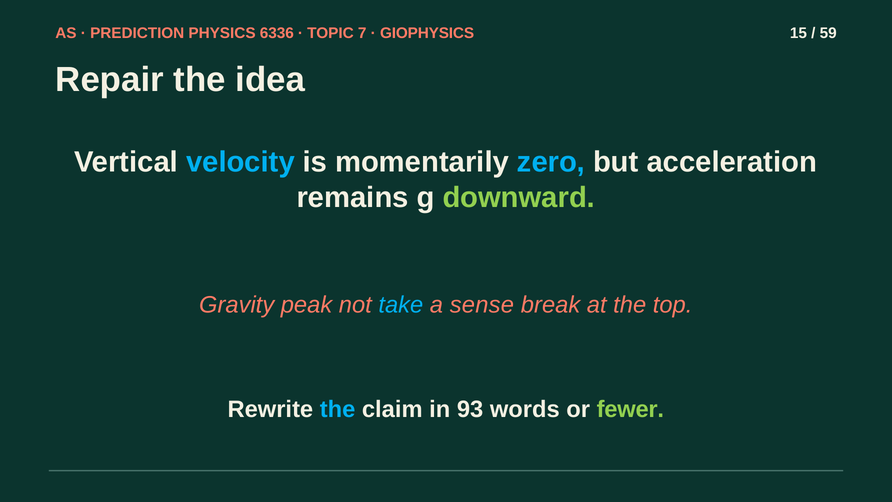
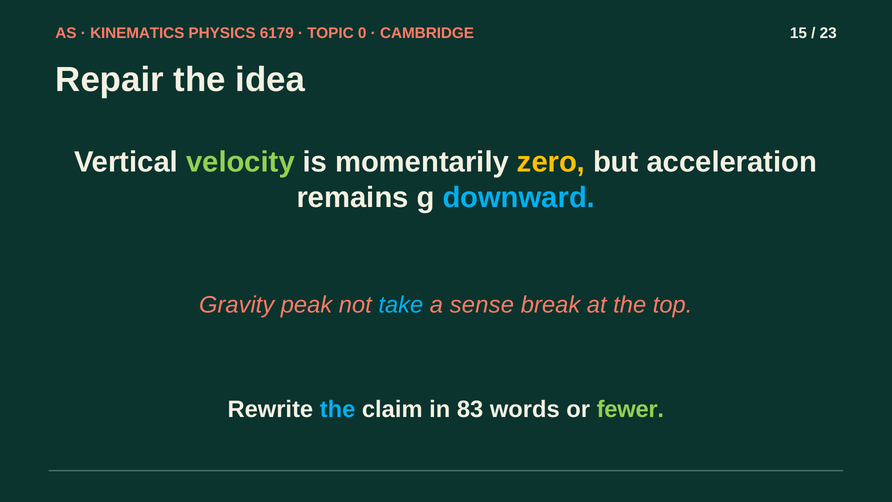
PREDICTION: PREDICTION -> KINEMATICS (137, 33)
6336: 6336 -> 6179 (277, 33)
7: 7 -> 0 (362, 33)
GIOPHYSICS: GIOPHYSICS -> CAMBRIDGE (427, 33)
59: 59 -> 23 (828, 33)
velocity colour: light blue -> light green (240, 162)
zero colour: light blue -> yellow (551, 162)
downward colour: light green -> light blue (519, 197)
93: 93 -> 83 (470, 409)
